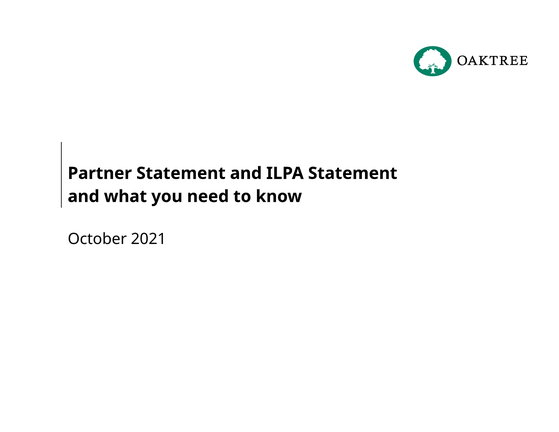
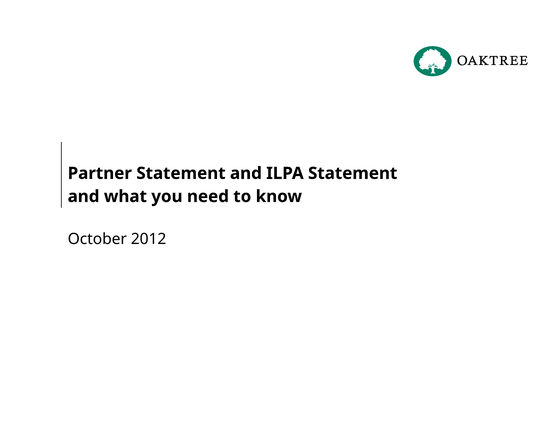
2021: 2021 -> 2012 (149, 239)
